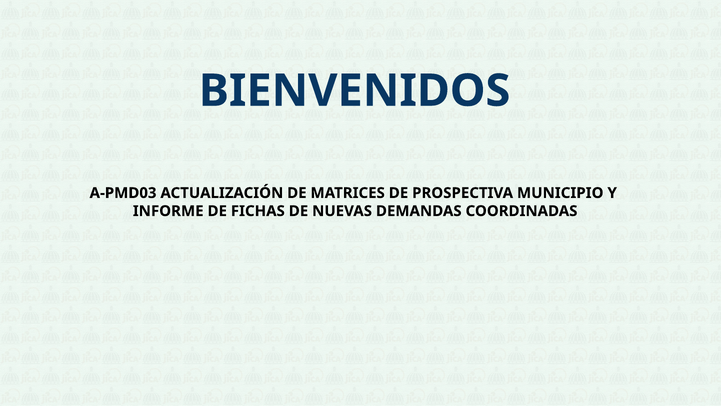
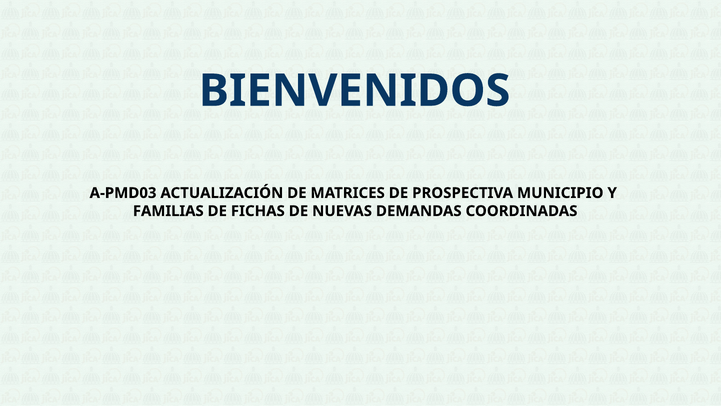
INFORME: INFORME -> FAMILIAS (168, 211)
